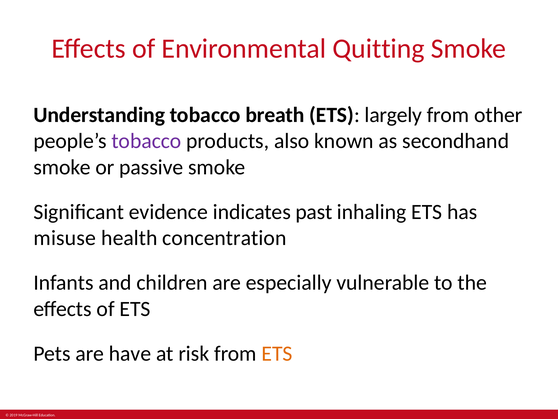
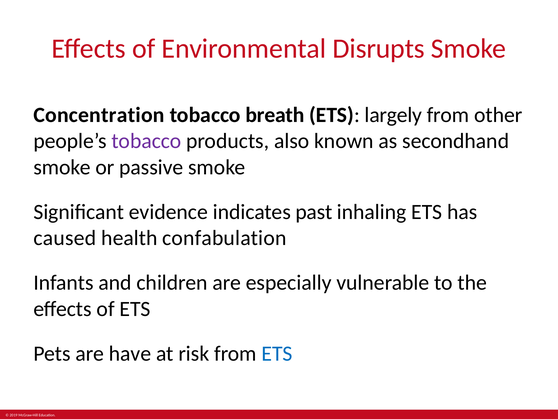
Quitting: Quitting -> Disrupts (379, 49)
Understanding: Understanding -> Concentration (99, 115)
misuse: misuse -> caused (65, 238)
concentration: concentration -> confabulation (224, 238)
ETS colour: orange -> blue (277, 353)
